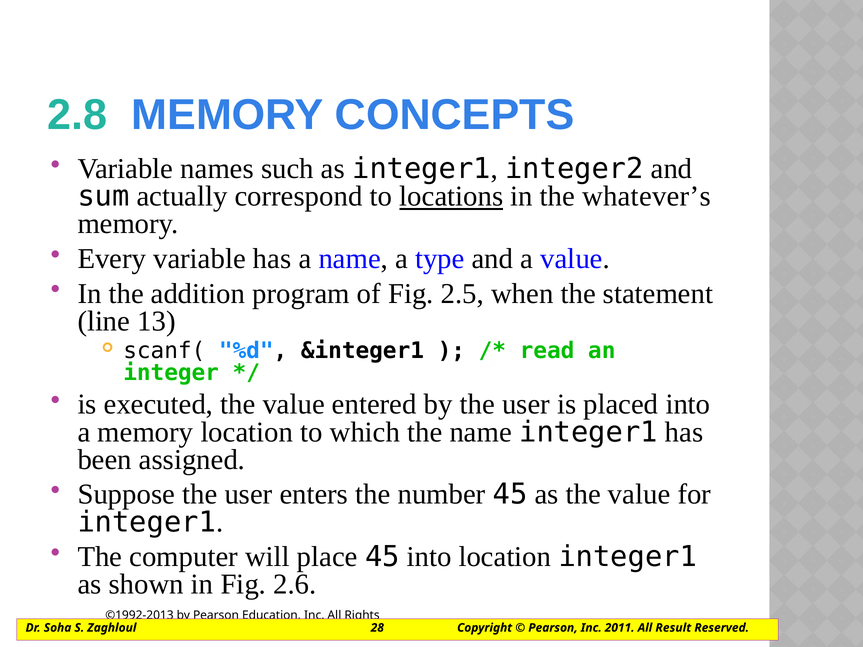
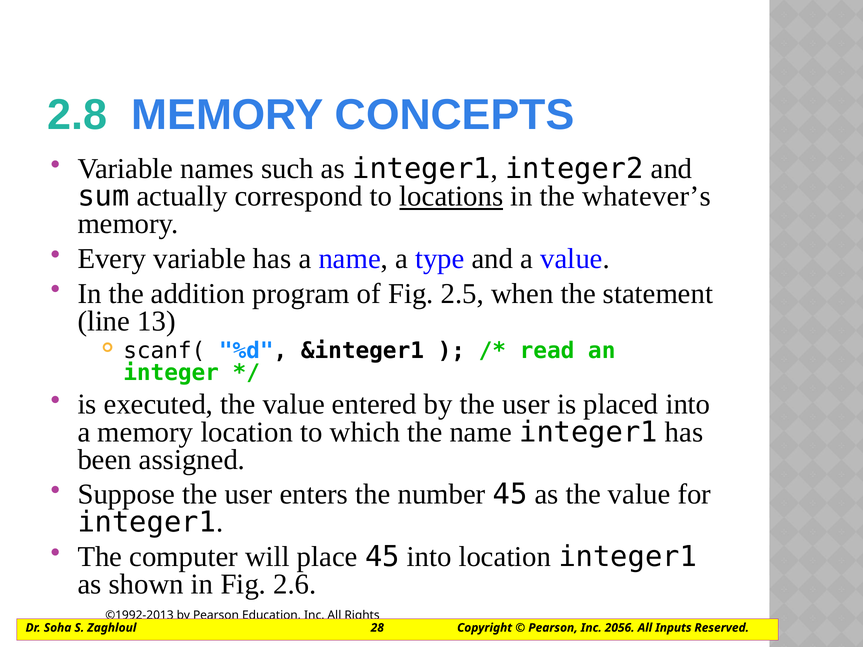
2011: 2011 -> 2056 (620, 628)
Result: Result -> Inputs (673, 628)
